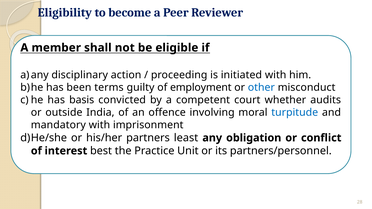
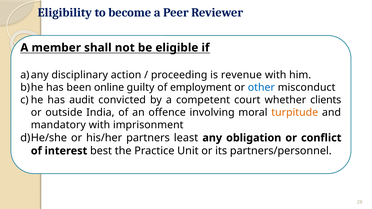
initiated: initiated -> revenue (241, 75)
terms: terms -> online (109, 87)
basis: basis -> audit (82, 100)
audits: audits -> clients (326, 100)
turpitude colour: blue -> orange (295, 113)
